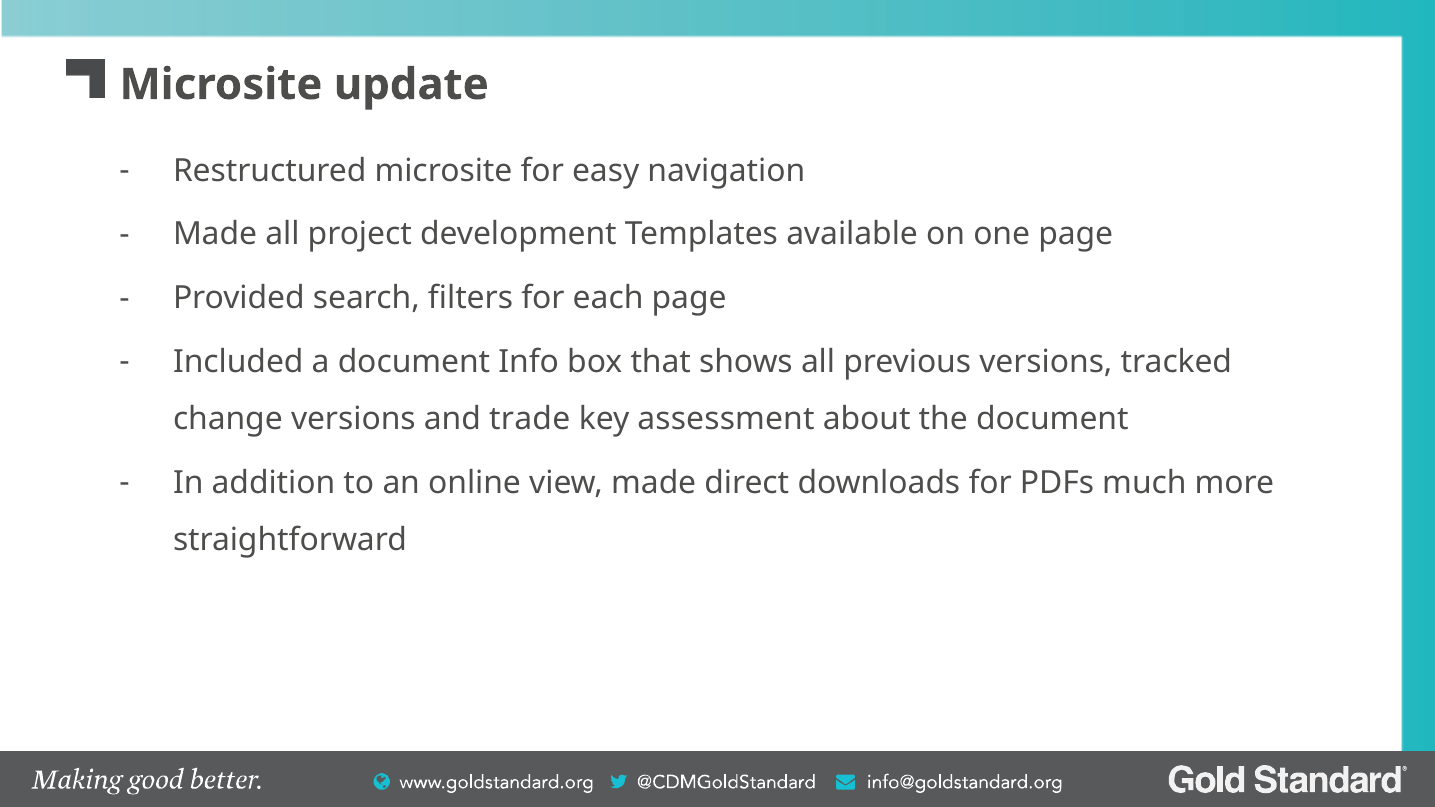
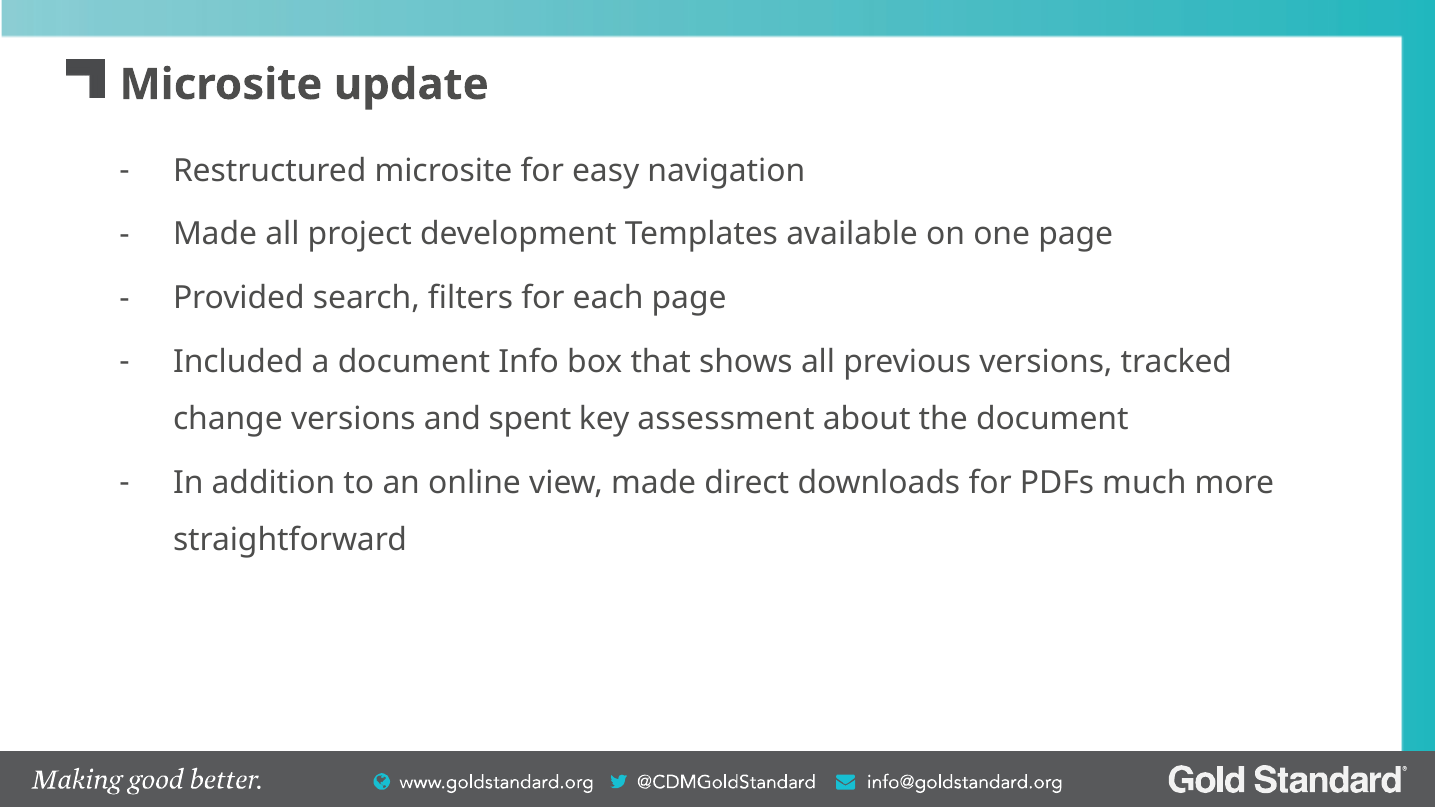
trade: trade -> spent (530, 419)
